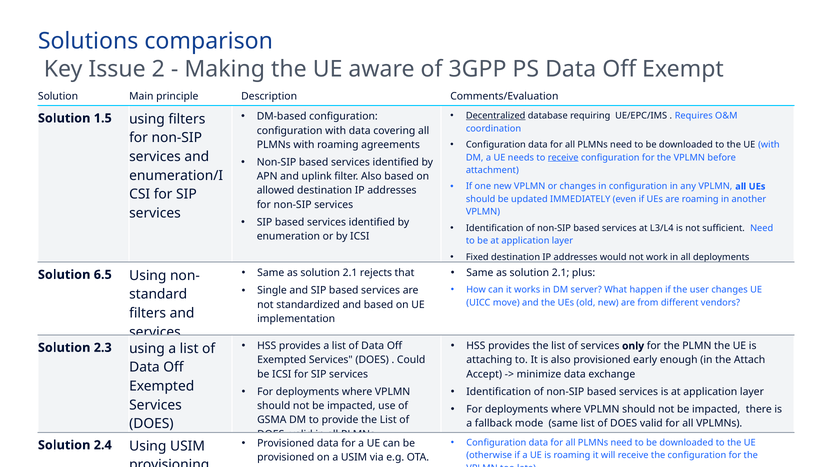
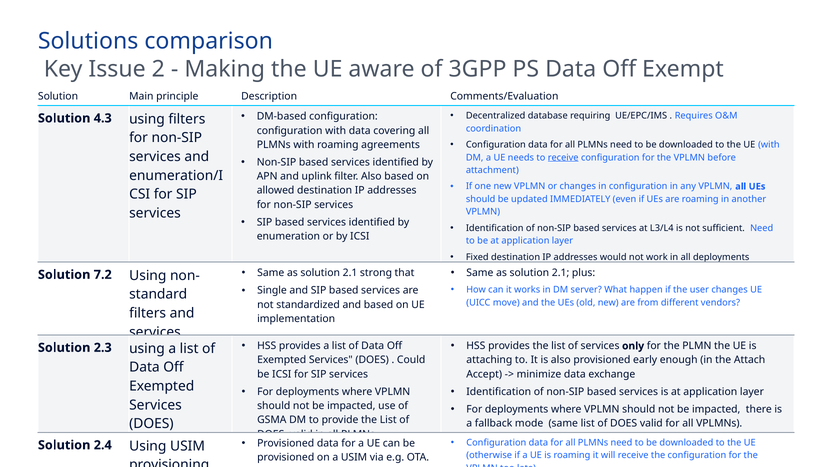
Decentralized underline: present -> none (496, 116)
1.5: 1.5 -> 4.3 (103, 118)
rejects: rejects -> strong (376, 273)
6.5: 6.5 -> 7.2 (103, 275)
